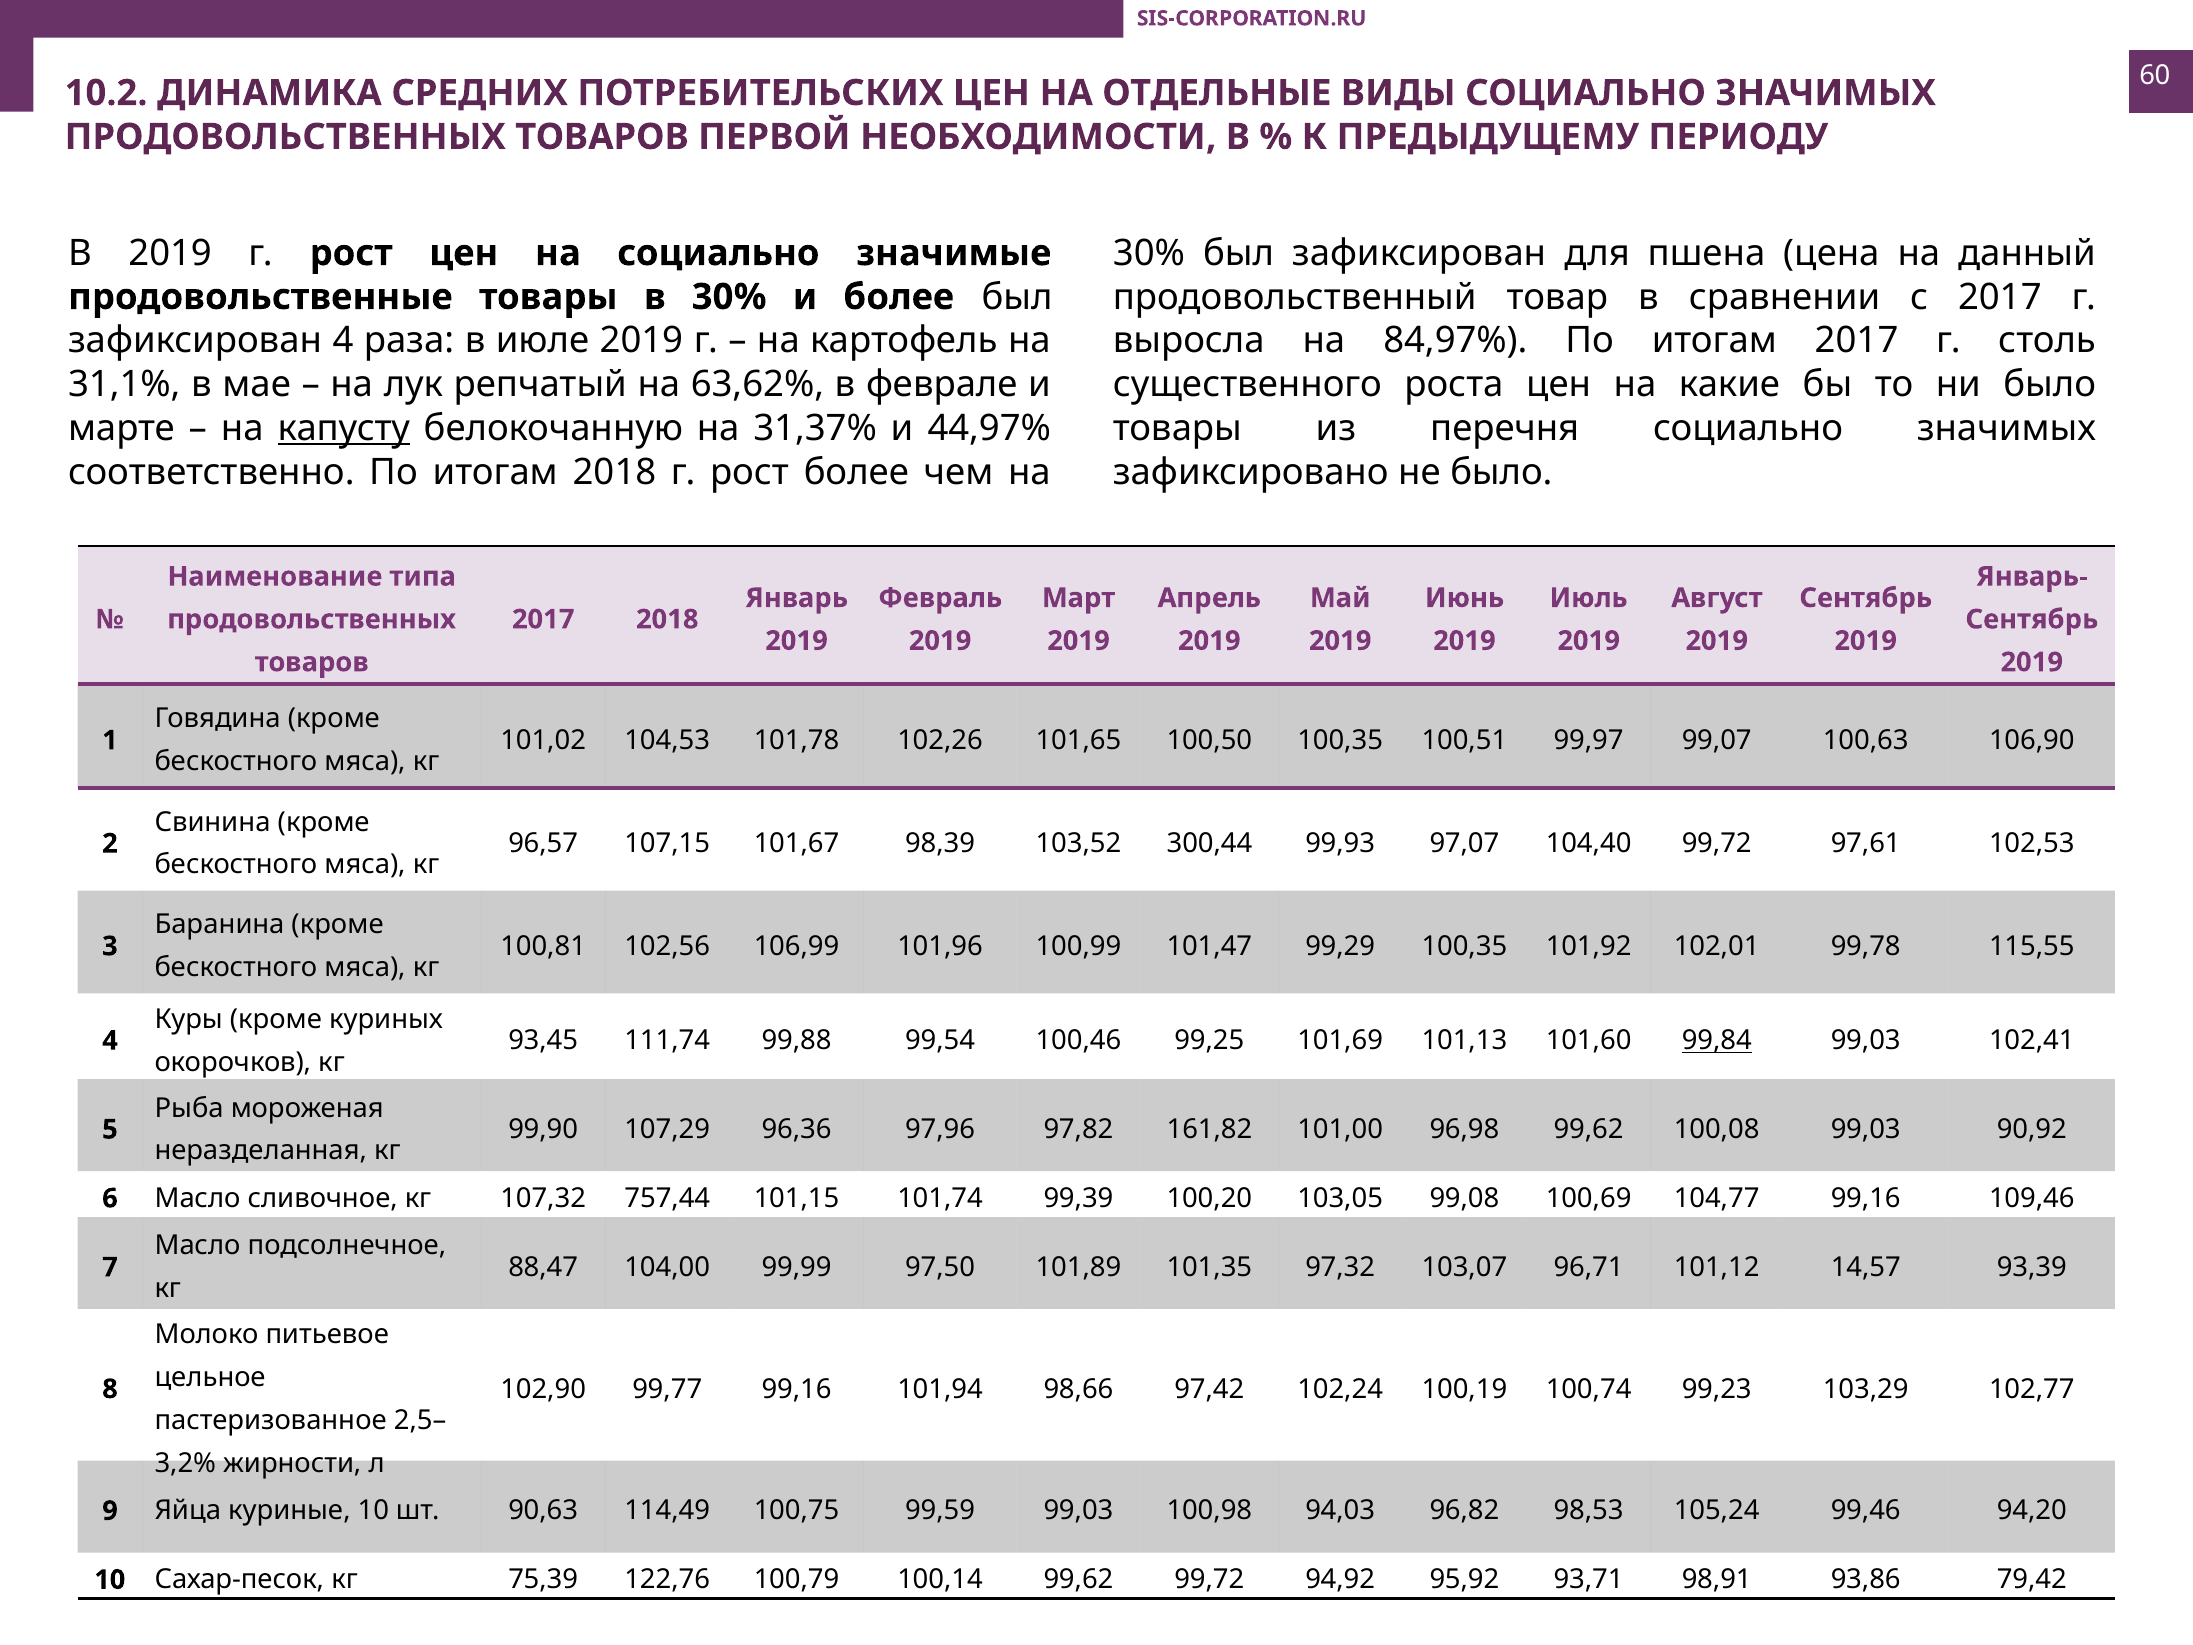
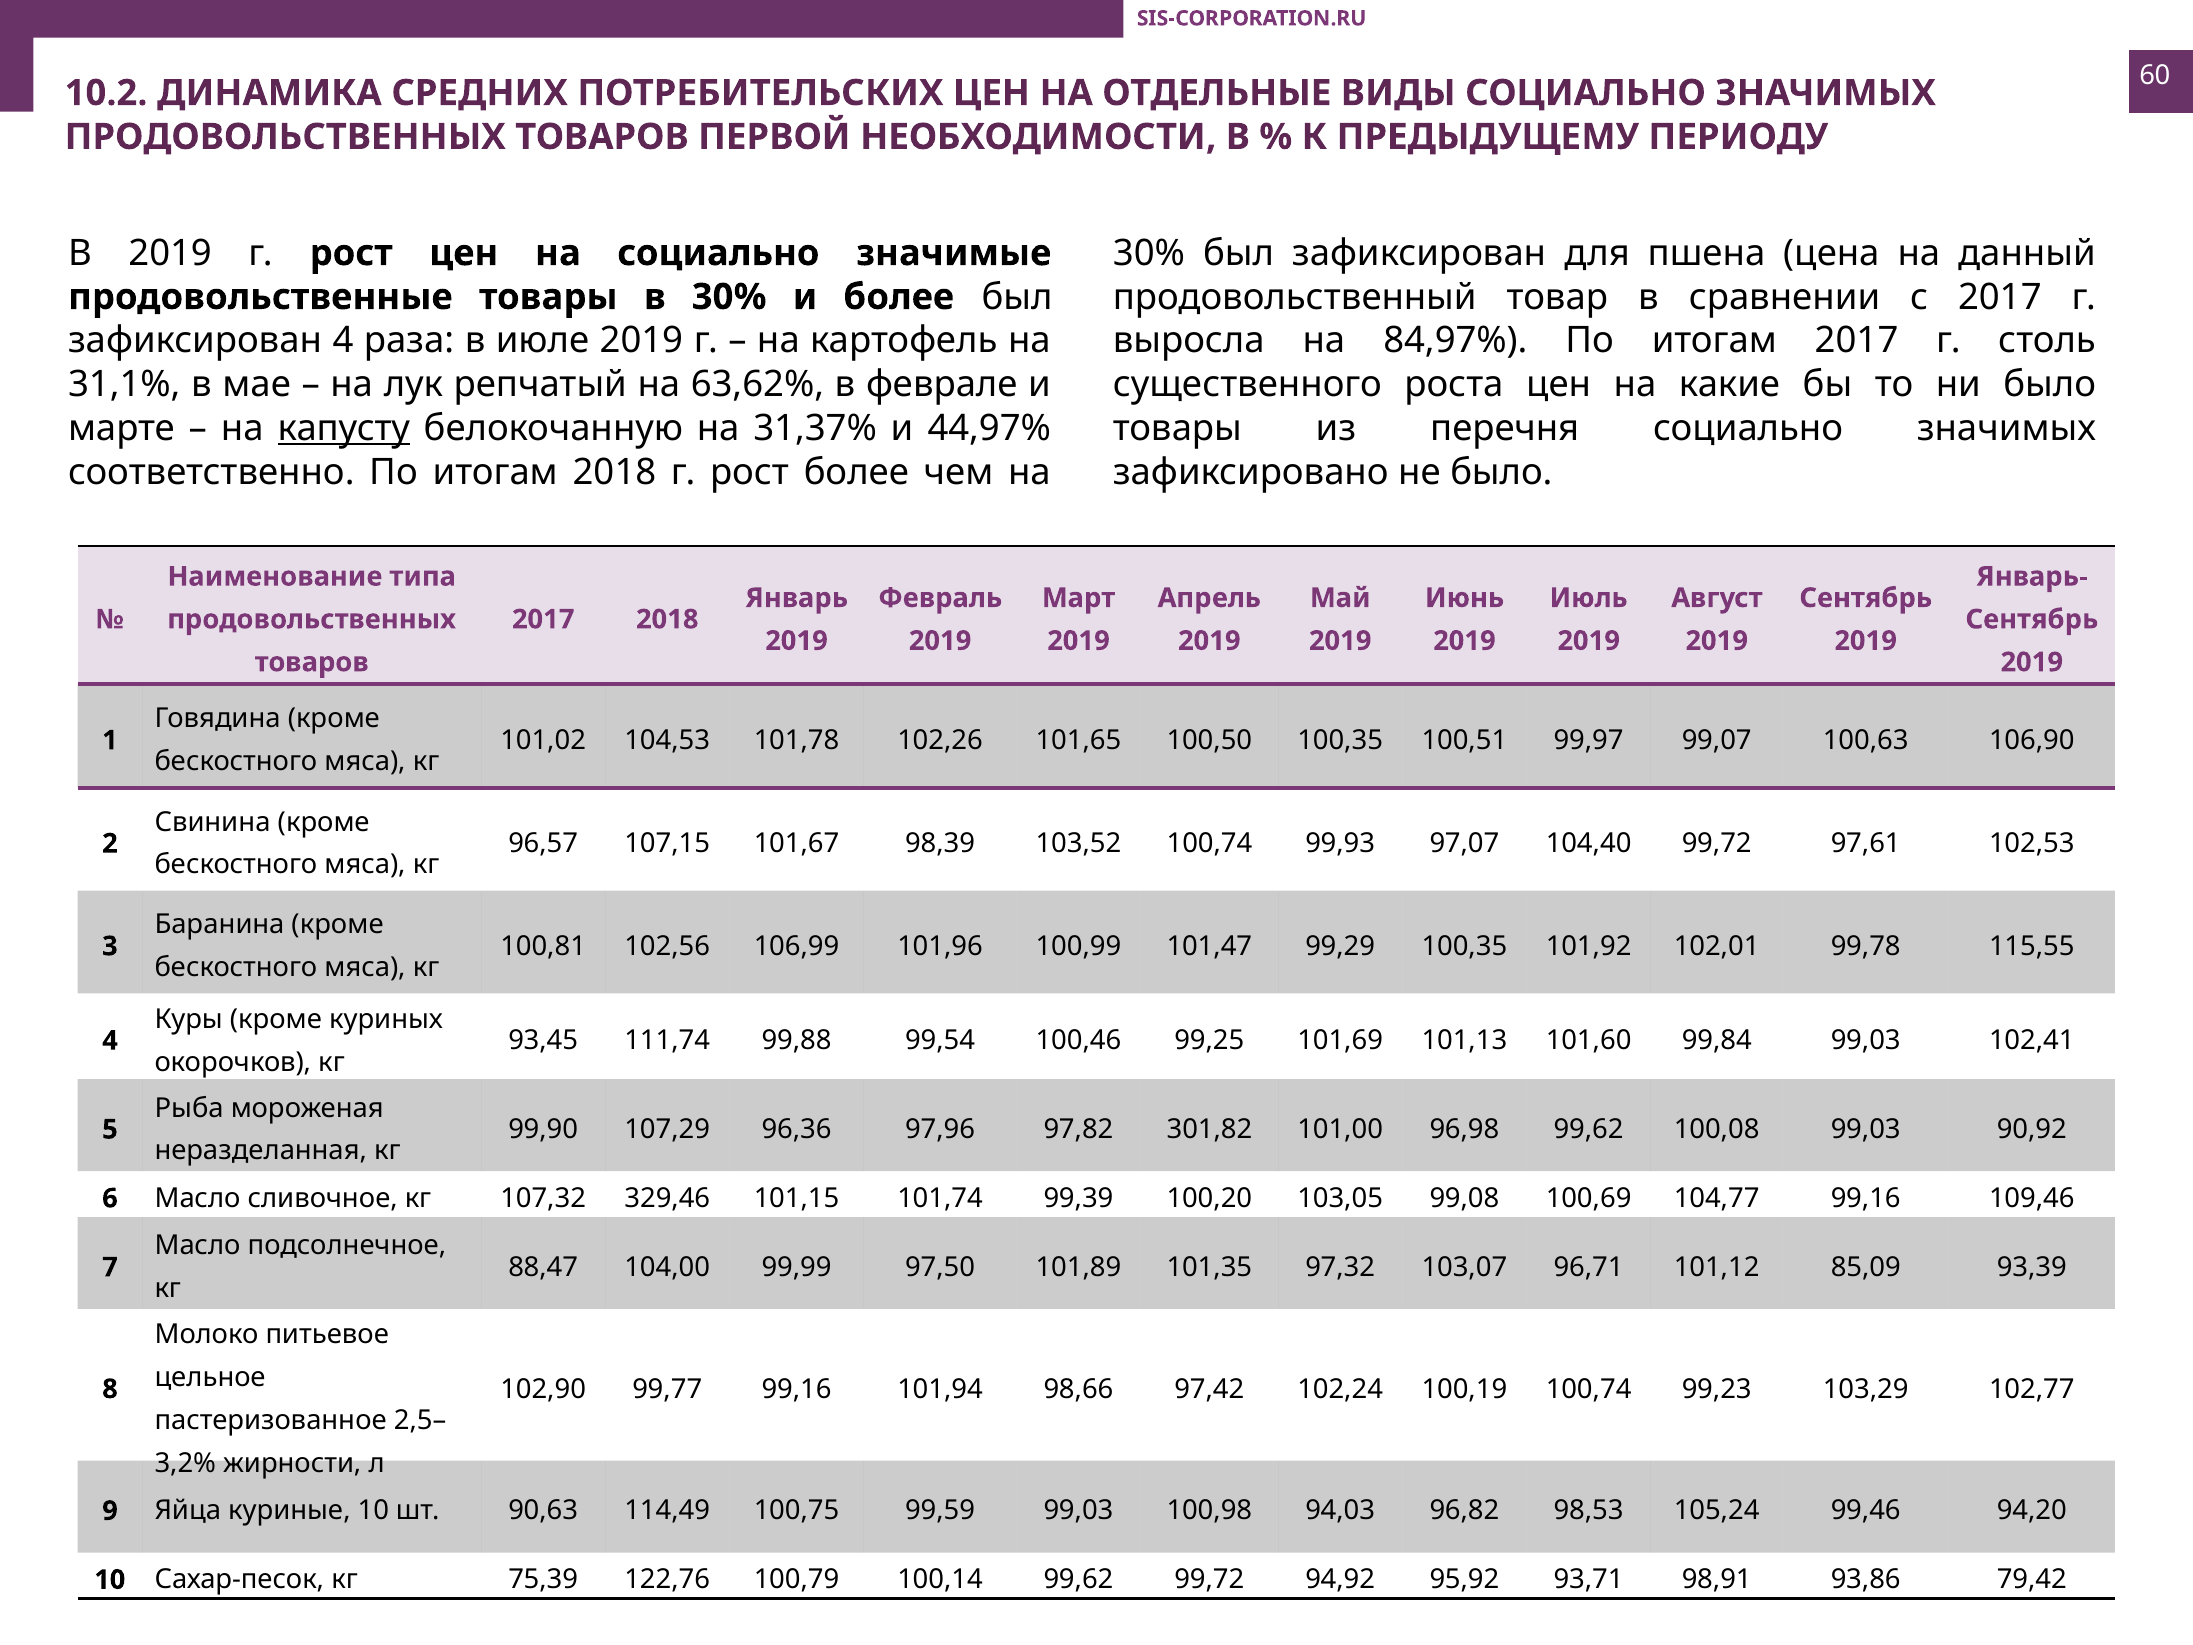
103,52 300,44: 300,44 -> 100,74 (1209, 843)
99,84 underline: present -> none (1717, 1040)
161,82: 161,82 -> 301,82 (1209, 1129)
757,44: 757,44 -> 329,46 (667, 1198)
14,57: 14,57 -> 85,09 (1866, 1267)
